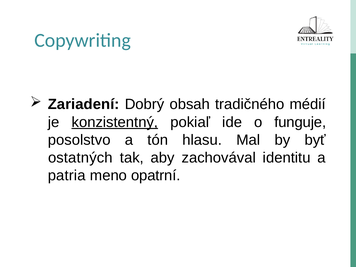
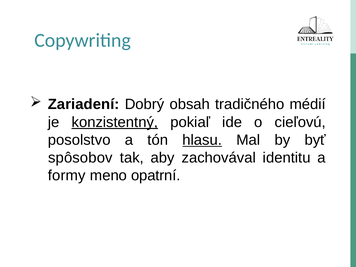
funguje: funguje -> cieľovú (300, 122)
hlasu underline: none -> present (202, 140)
ostatných: ostatných -> spôsobov (80, 158)
patria: patria -> formy (67, 176)
